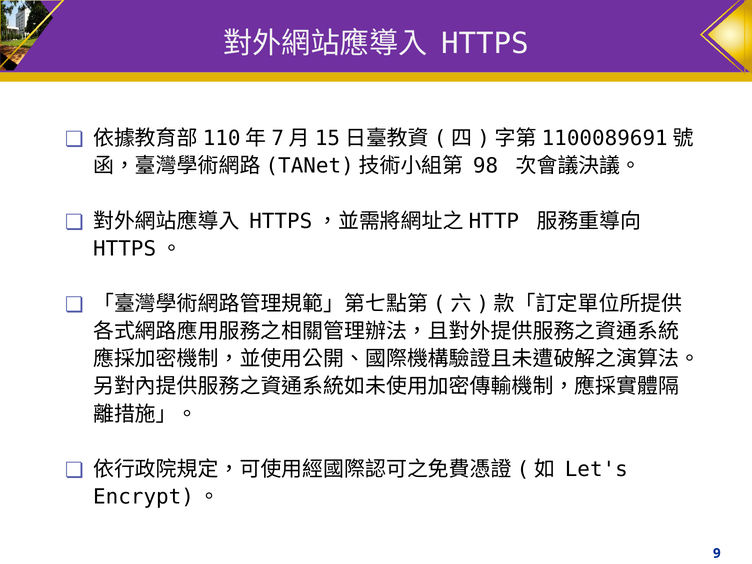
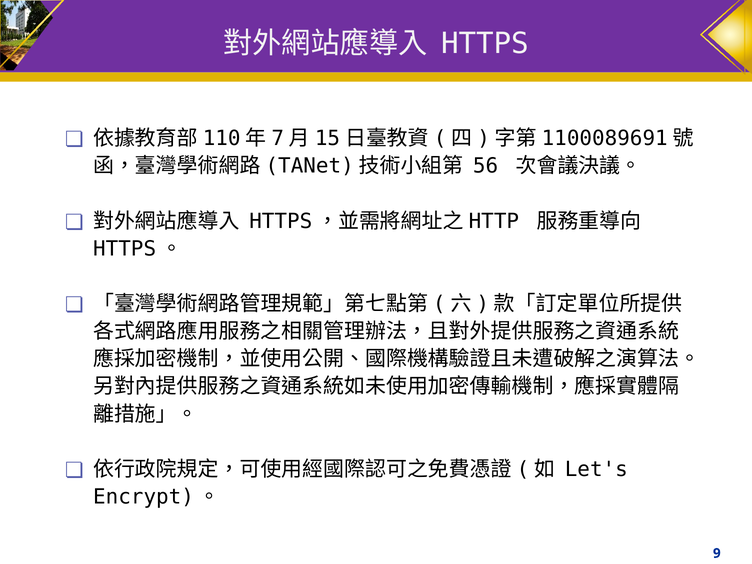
98: 98 -> 56 (486, 166)
